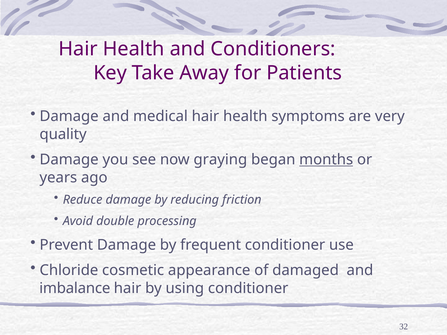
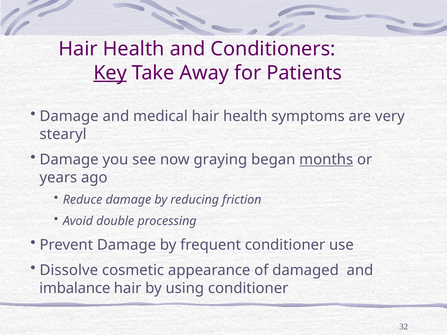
Key underline: none -> present (110, 73)
quality: quality -> stearyl (63, 134)
Chloride: Chloride -> Dissolve (69, 270)
